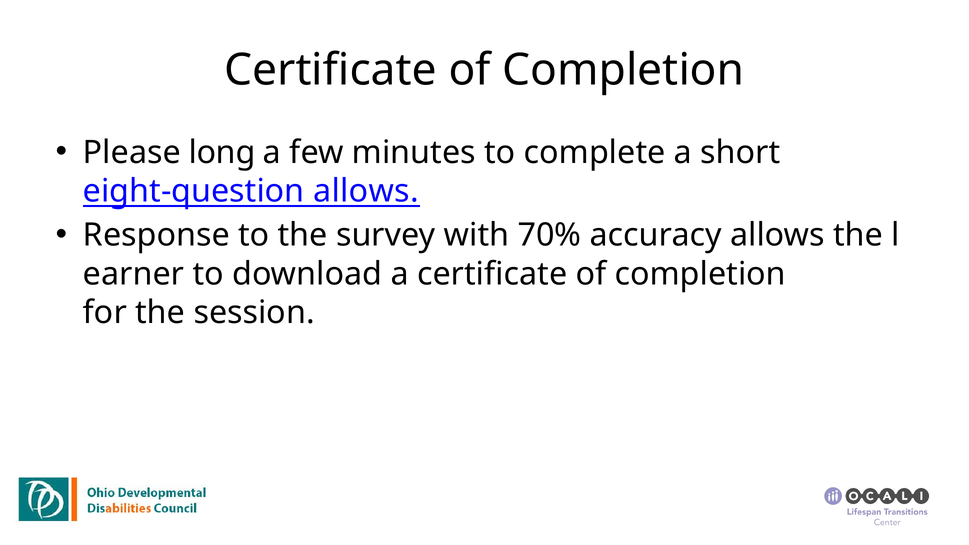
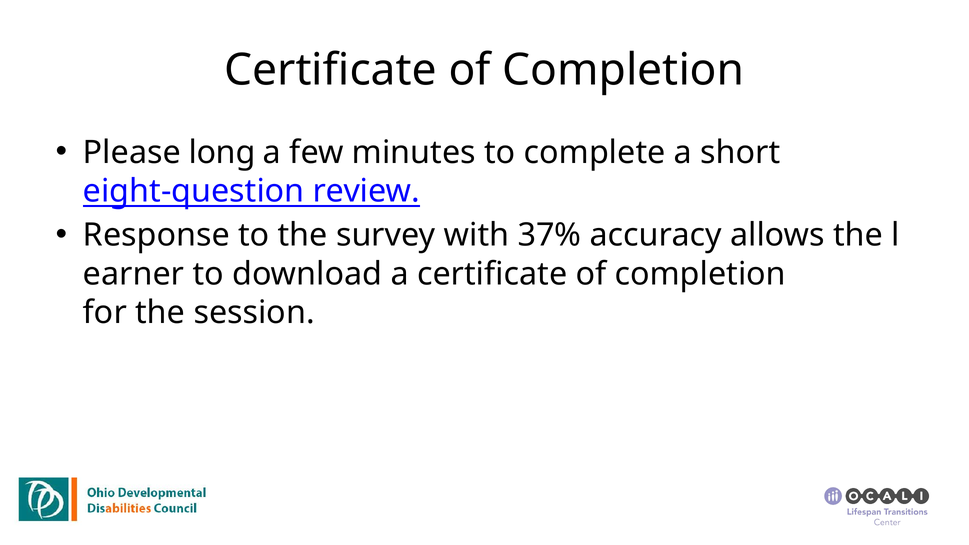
eight-question allows: allows -> review (366, 191)
70%: 70% -> 37% (549, 235)
